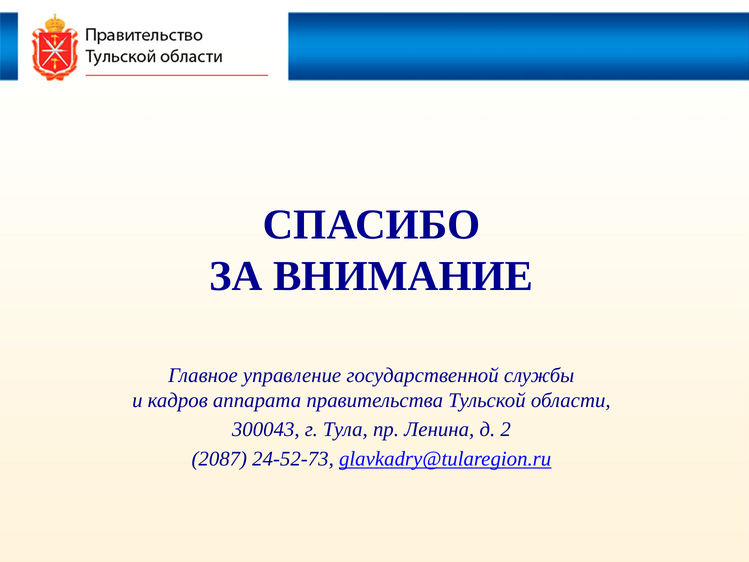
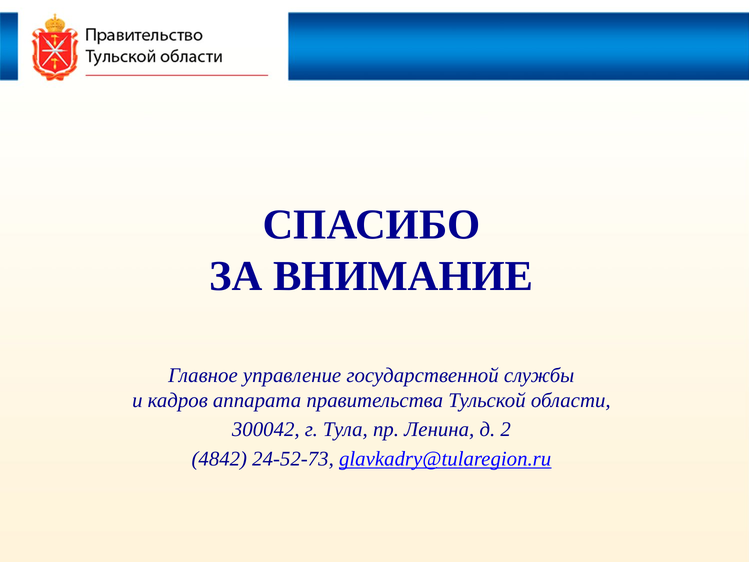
300043: 300043 -> 300042 (266, 429)
2087: 2087 -> 4842 (219, 458)
